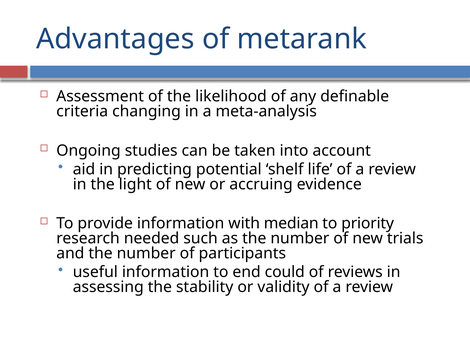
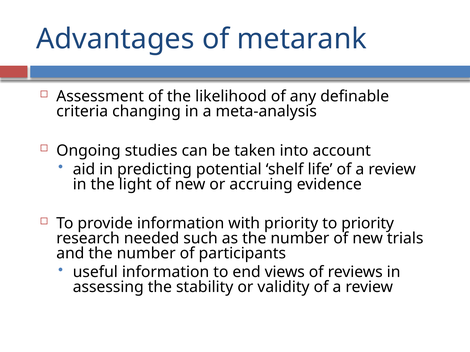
with median: median -> priority (291, 224)
could: could -> views (285, 272)
